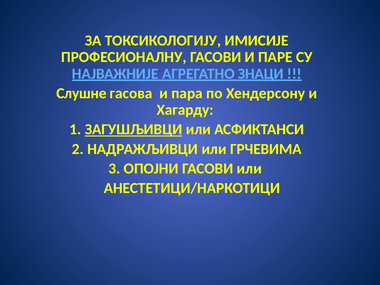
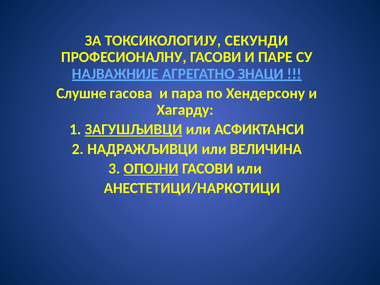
ИМИСИЈЕ: ИМИСИЈЕ -> СЕКУНДИ (256, 41)
ГРЧЕВИМА: ГРЧЕВИМА -> ВЕЛИЧИНА (266, 149)
ОПОЈНИ underline: none -> present (151, 169)
